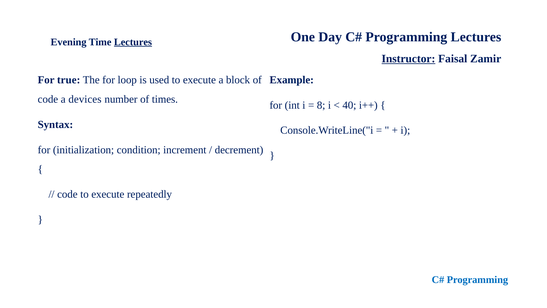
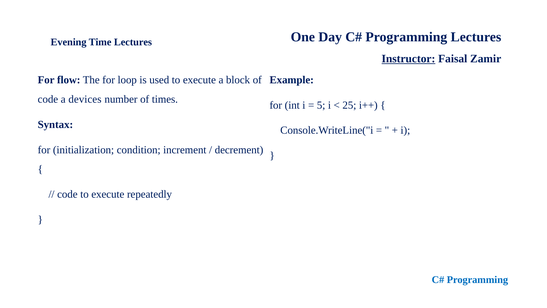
Lectures underline: present -> none (133, 42)
true: true -> flow (69, 80)
8: 8 -> 5 (321, 105)
40: 40 -> 25 (349, 105)
